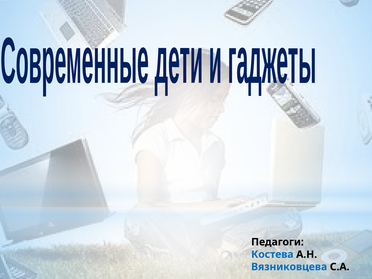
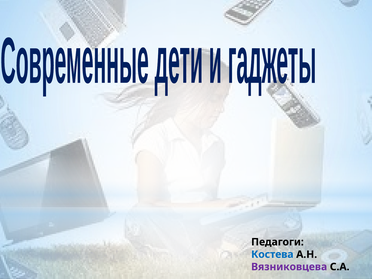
Вязниковцева colour: blue -> purple (289, 267)
